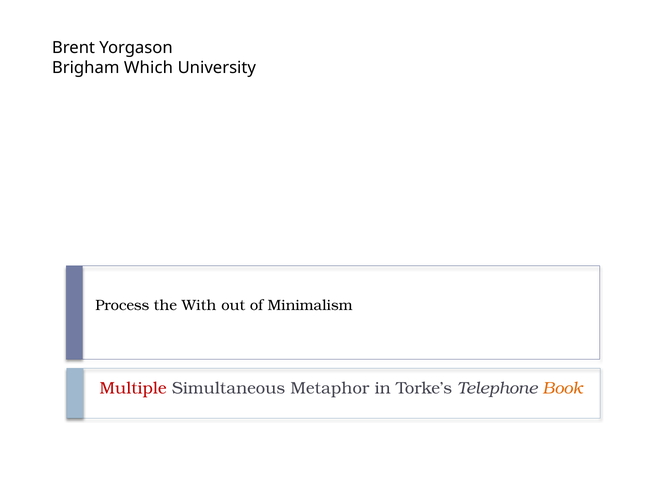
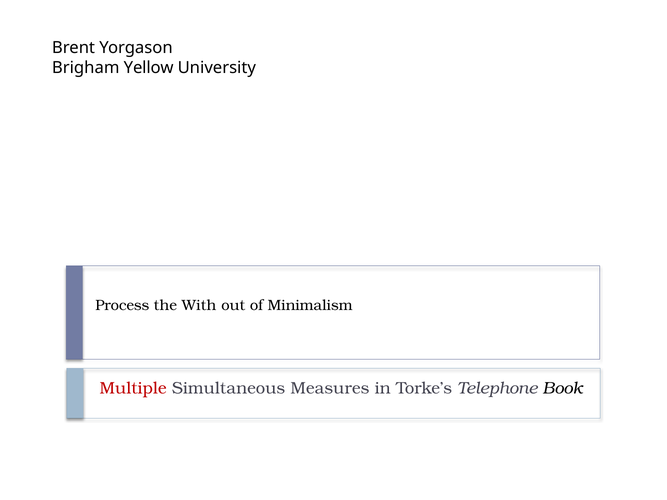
Which: Which -> Yellow (149, 68)
Metaphor: Metaphor -> Measures (330, 388)
Book colour: orange -> black (563, 388)
